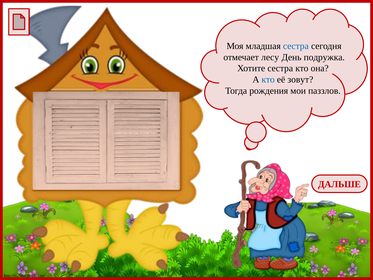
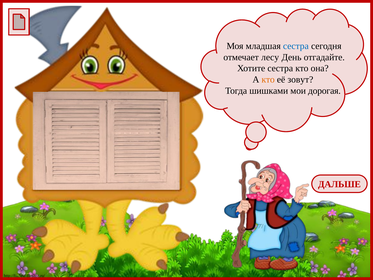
подружка: подружка -> отгадайте (324, 57)
кто colour: blue -> orange (268, 80)
рождения: рождения -> шишками (269, 91)
паззлов: паззлов -> дорогая (324, 91)
